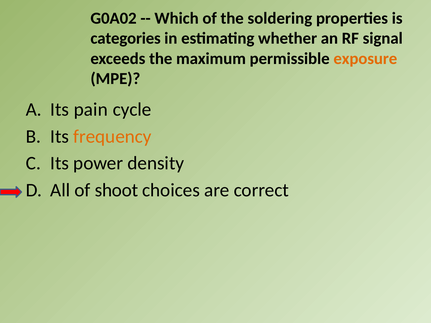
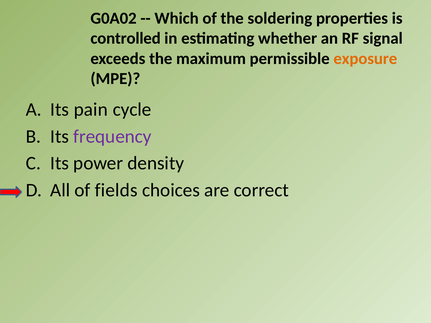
categories: categories -> controlled (126, 38)
frequency colour: orange -> purple (112, 137)
shoot: shoot -> fields (116, 190)
